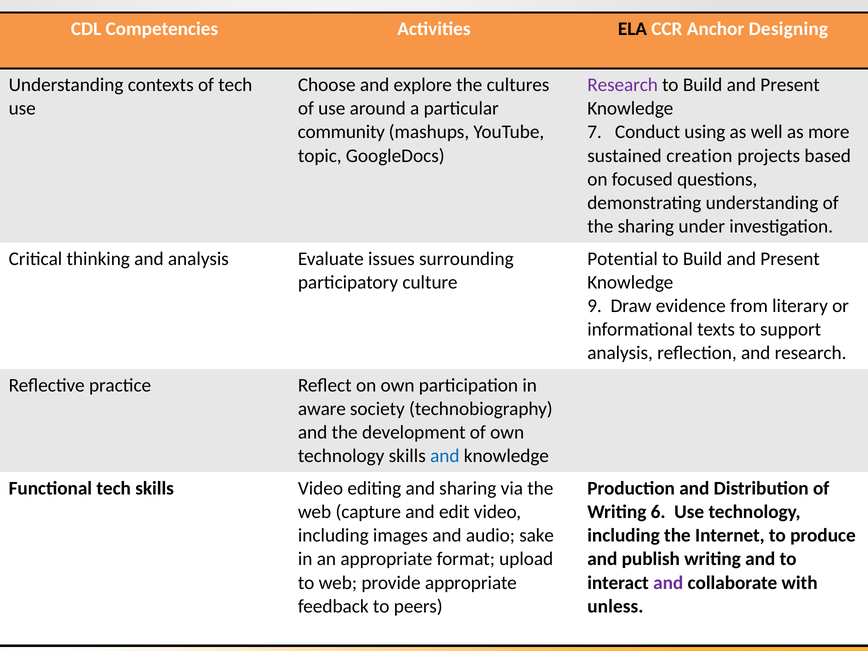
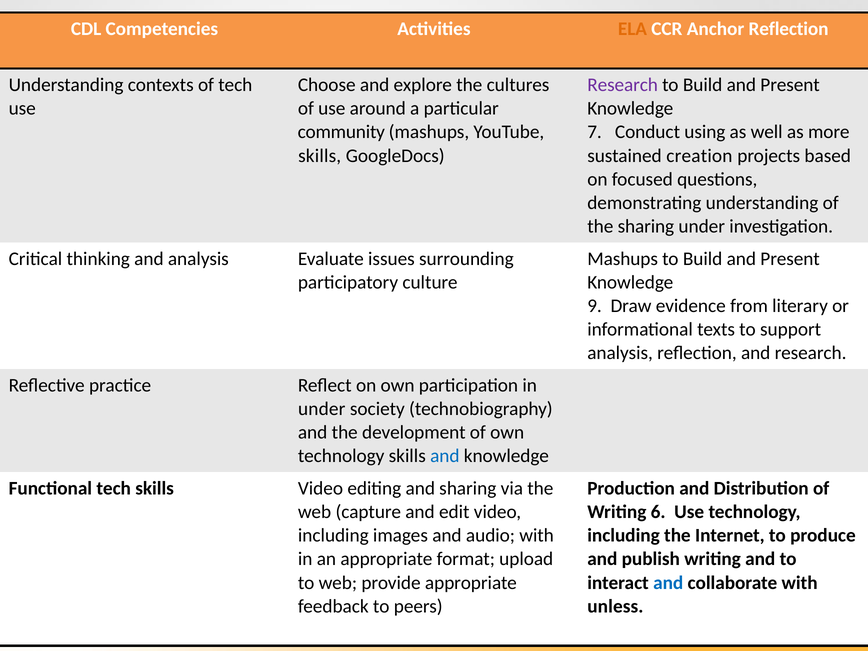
ELA colour: black -> orange (632, 29)
Anchor Designing: Designing -> Reflection (789, 29)
topic: topic -> skills (320, 156)
Potential: Potential -> Mashups (623, 259)
aware: aware -> under (322, 409)
audio sake: sake -> with (537, 535)
and colour: purple -> blue (668, 583)
